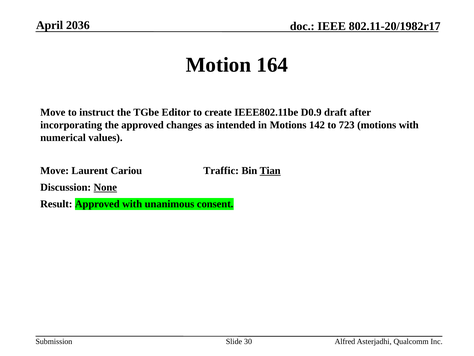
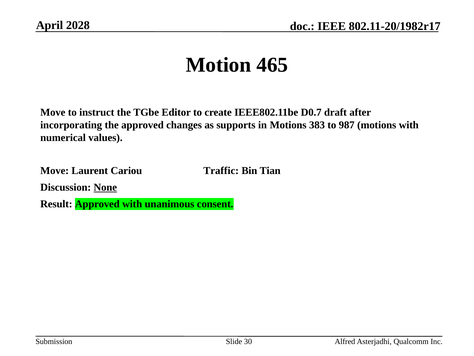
2036: 2036 -> 2028 (78, 25)
164: 164 -> 465 (272, 65)
D0.9: D0.9 -> D0.7 (311, 112)
intended: intended -> supports (236, 125)
142: 142 -> 383 (317, 125)
723: 723 -> 987 (347, 125)
Tian underline: present -> none (270, 171)
